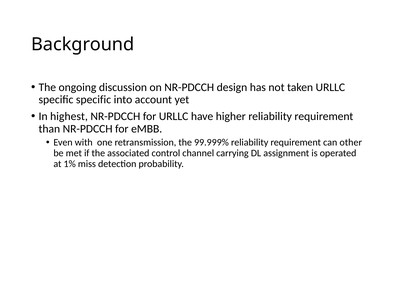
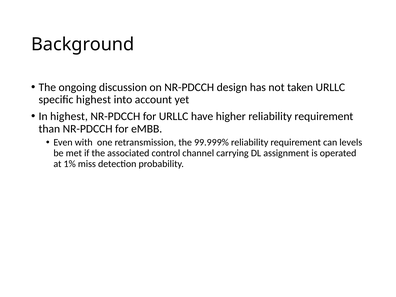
specific specific: specific -> highest (94, 100)
other: other -> levels (351, 142)
